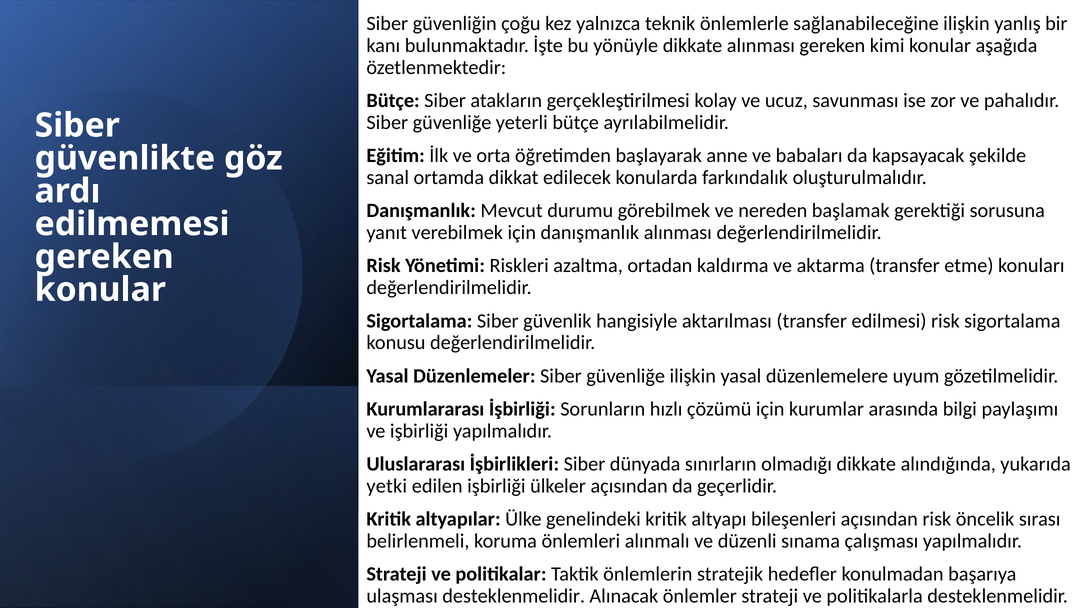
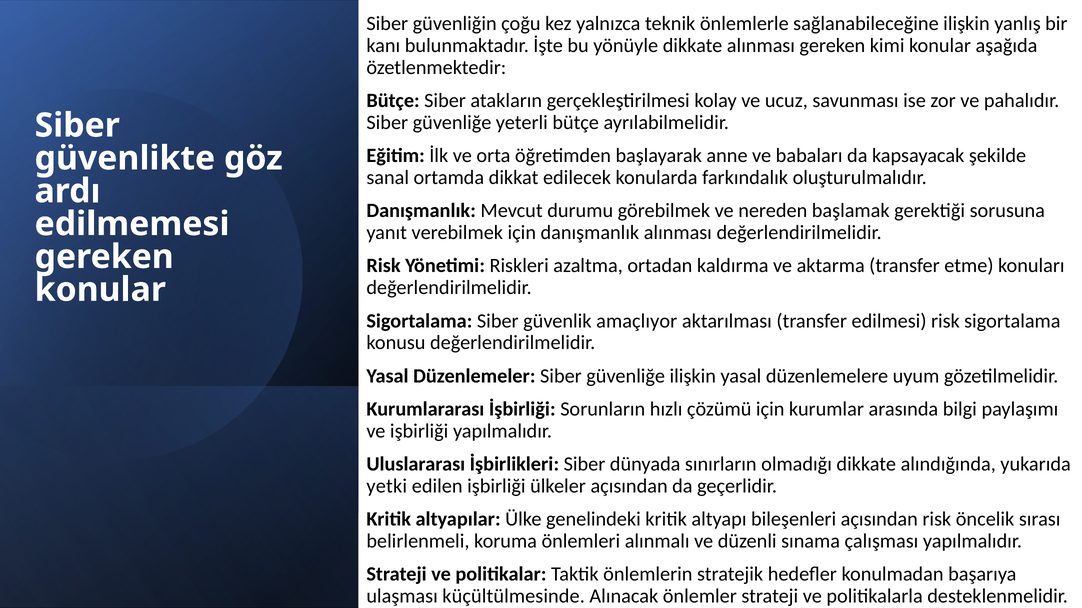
hangisiyle: hangisiyle -> amaçlıyor (637, 321)
ulaşması desteklenmelidir: desteklenmelidir -> küçültülmesinde (514, 597)
